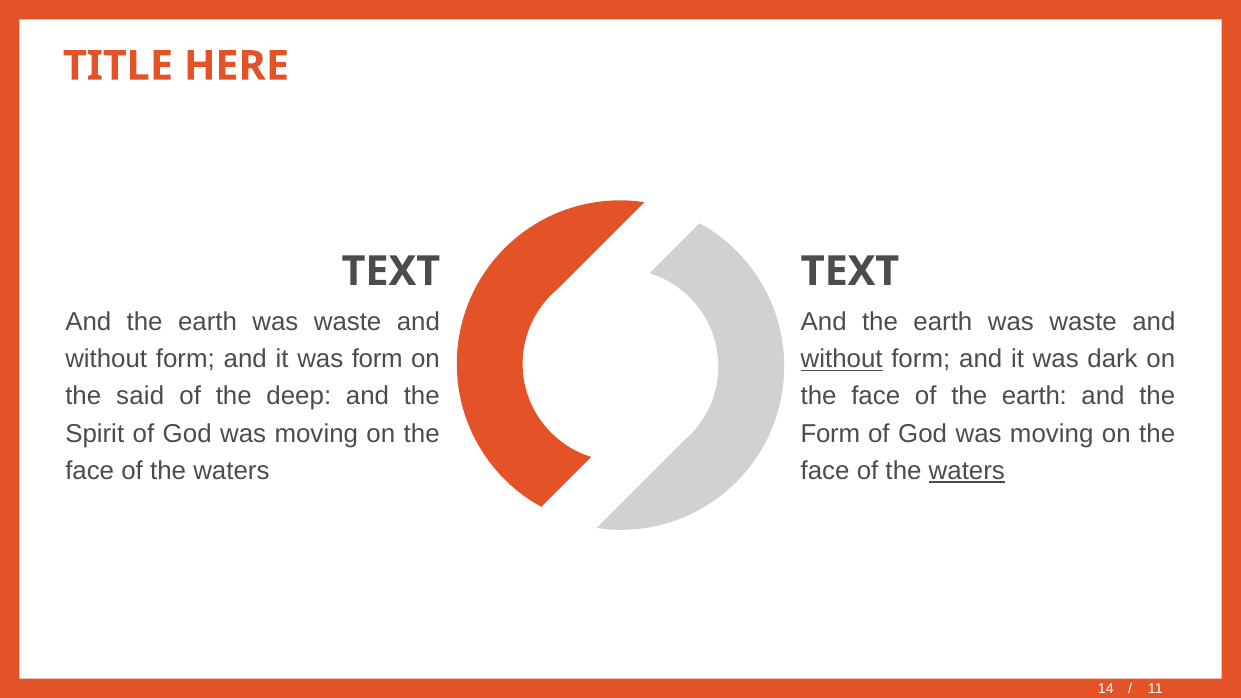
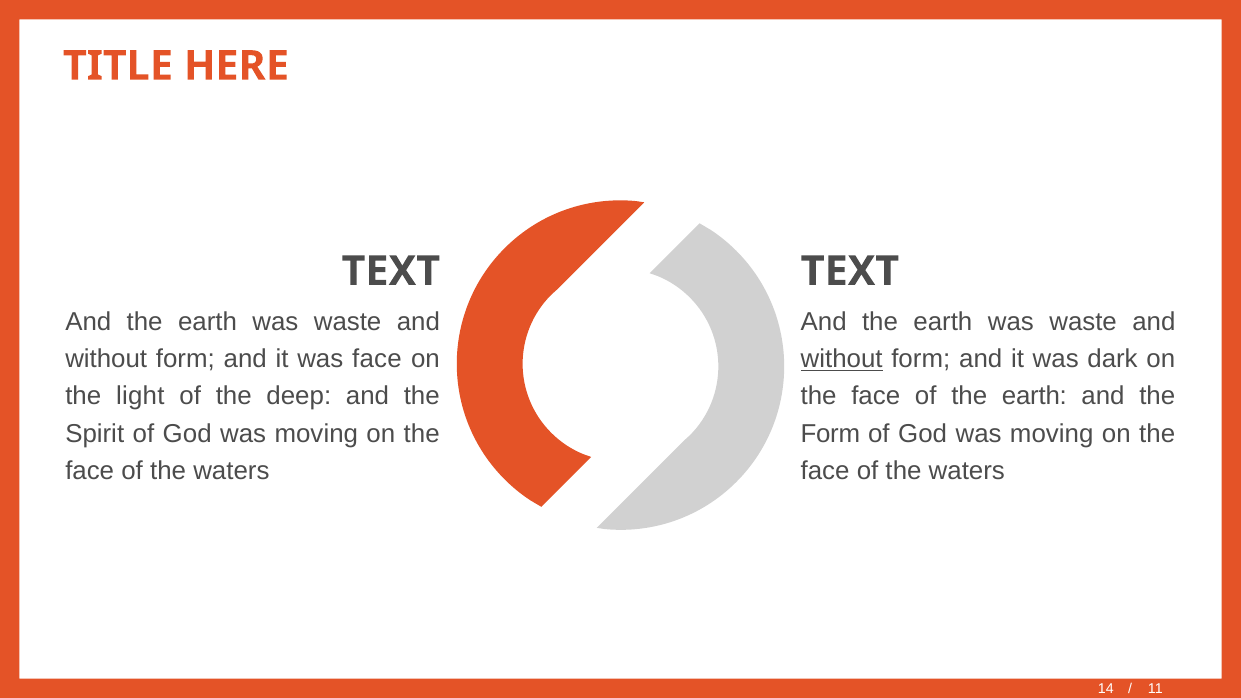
was form: form -> face (377, 359)
said: said -> light (140, 396)
waters underline: present -> none (967, 471)
